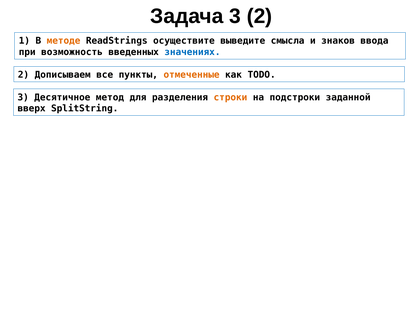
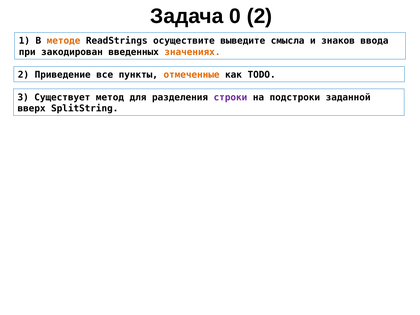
Задача 3: 3 -> 0 (235, 16)
возможность: возможность -> закодирован (72, 52)
значениях colour: blue -> orange (192, 52)
Дописываем: Дописываем -> Приведение (63, 75)
Десятичное: Десятичное -> Существует (62, 97)
строки colour: orange -> purple (230, 97)
